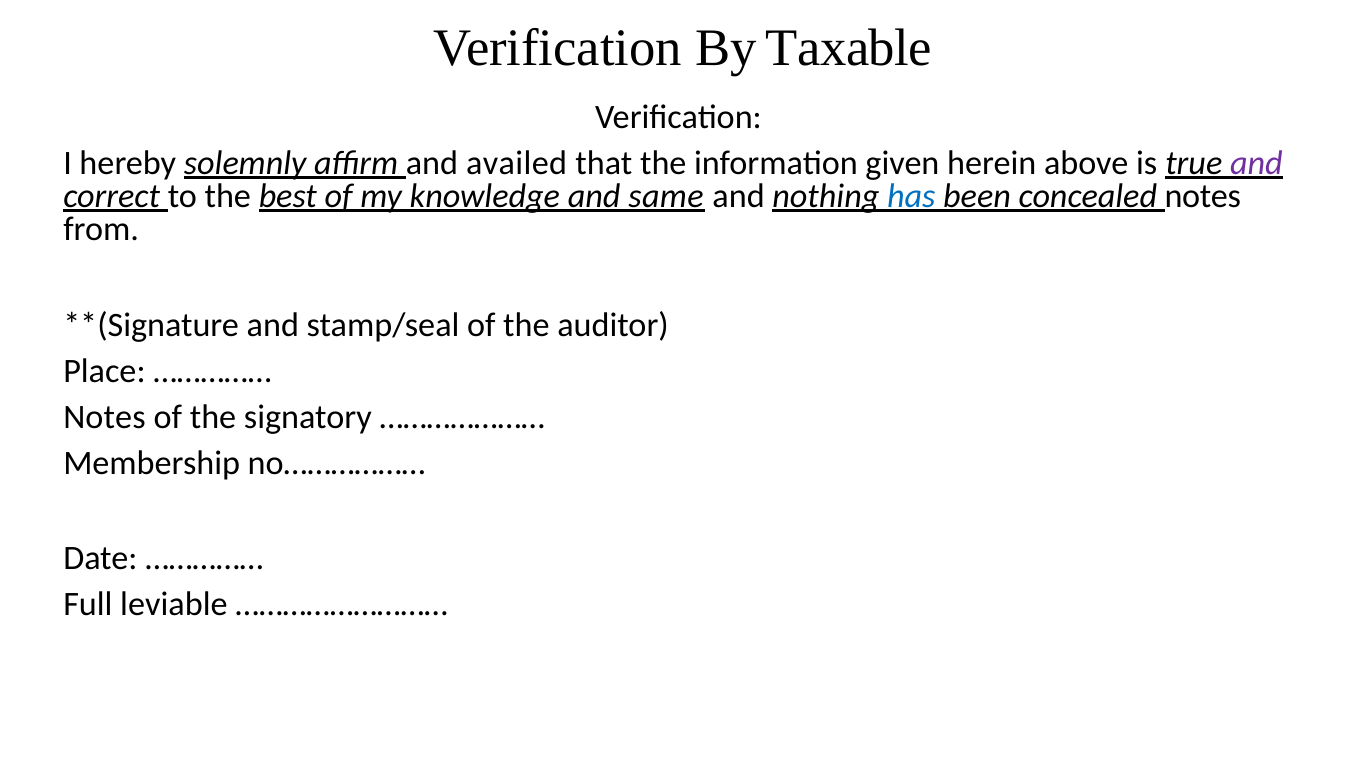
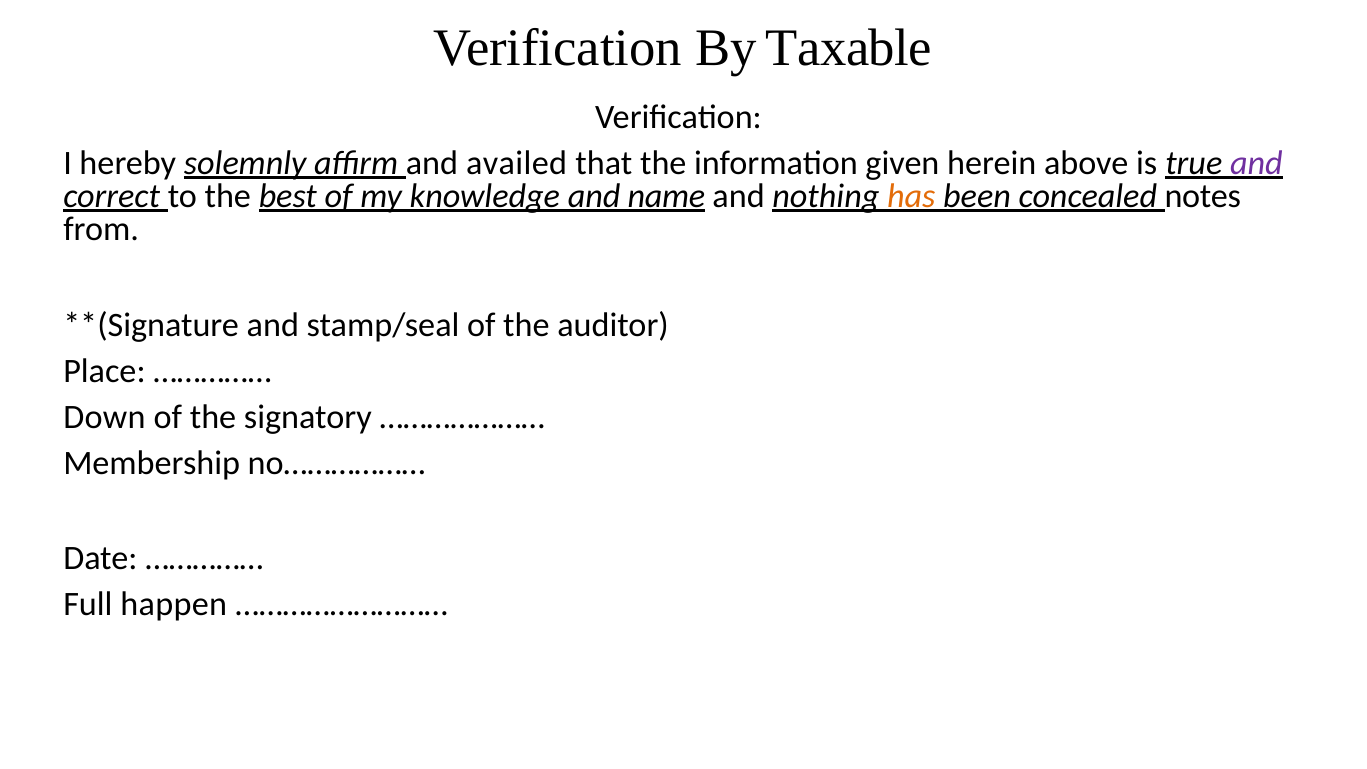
same: same -> name (666, 196)
has colour: blue -> orange (911, 196)
Notes: Notes -> Down (104, 417)
leviable: leviable -> happen (174, 605)
